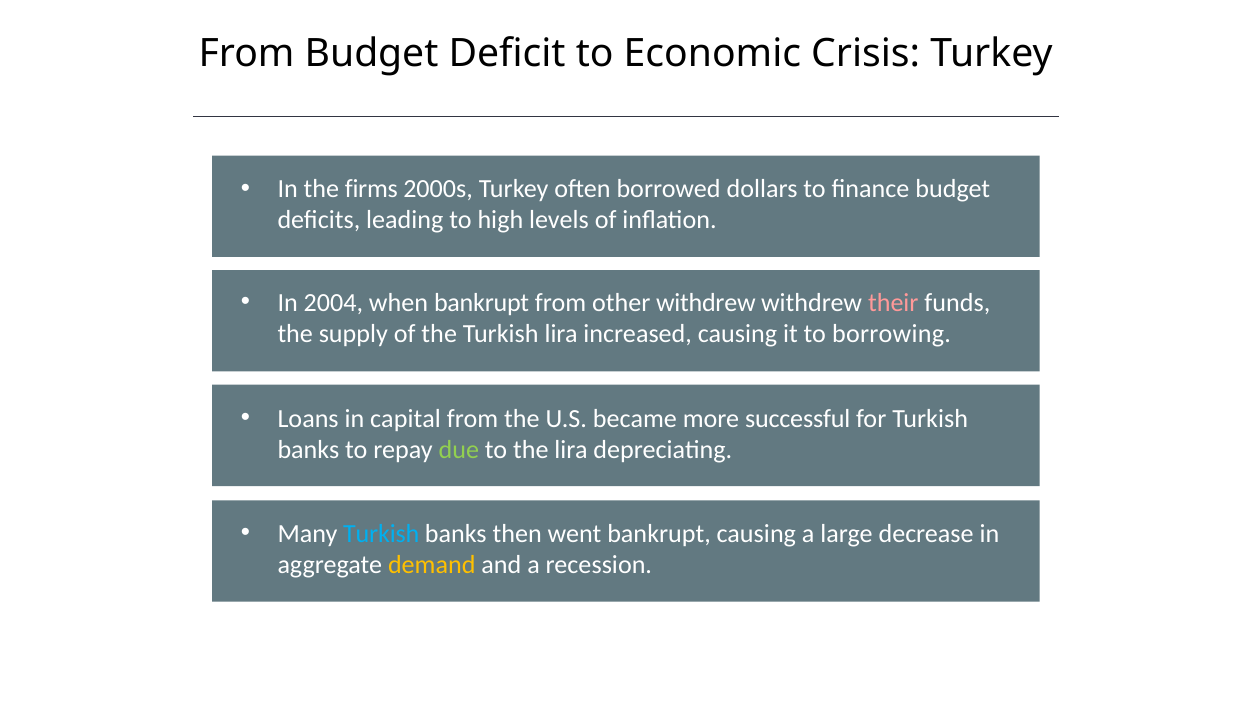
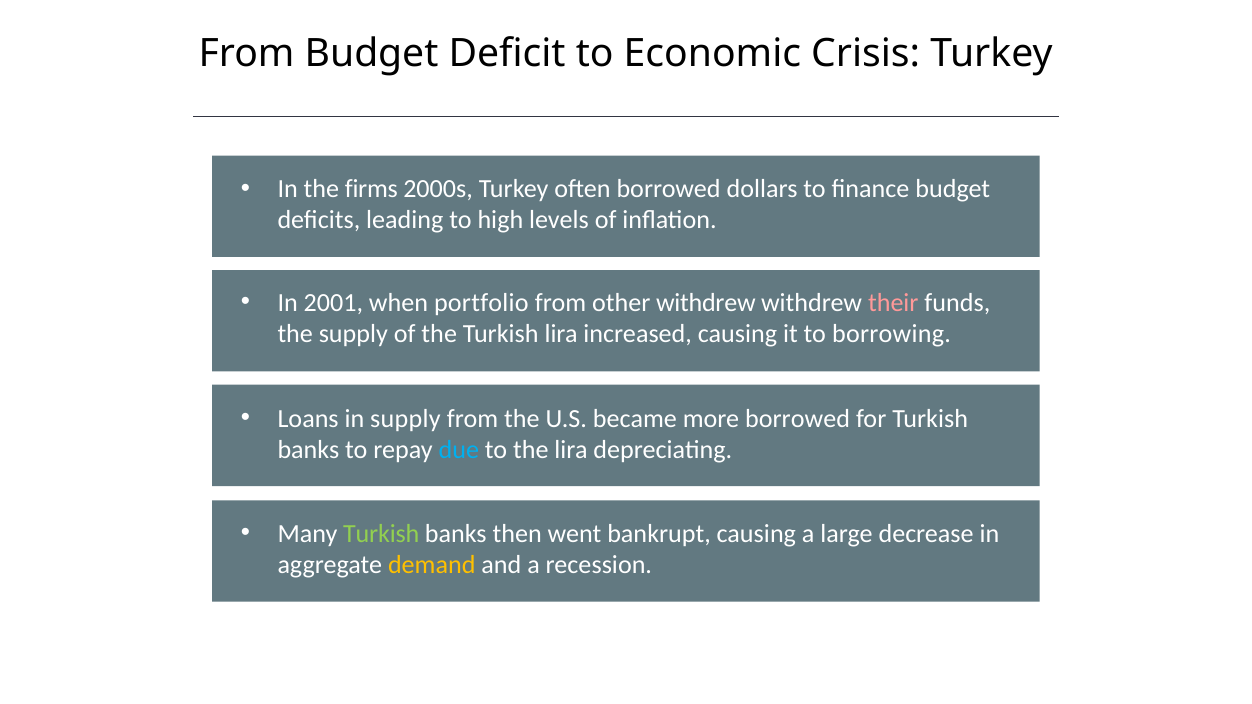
2004: 2004 -> 2001 (333, 303)
when bankrupt: bankrupt -> portfolio (481, 303)
in capital: capital -> supply (405, 419)
more successful: successful -> borrowed (798, 419)
due colour: light green -> light blue (459, 450)
Turkish colour: light blue -> light green (381, 534)
